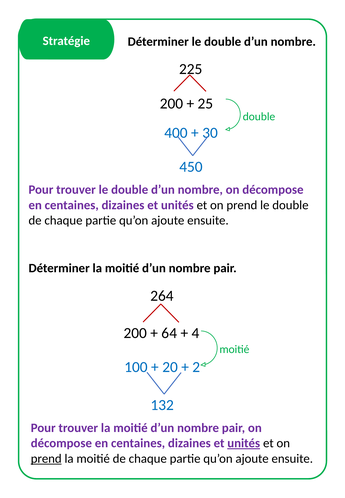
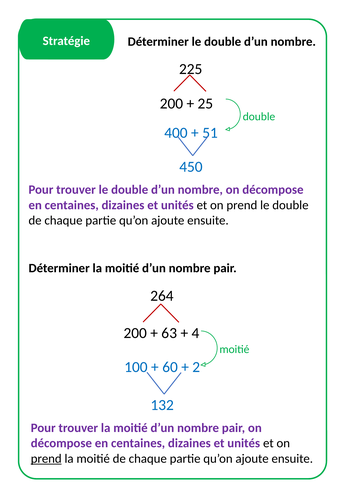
30: 30 -> 51 (210, 133)
64: 64 -> 63 (169, 333)
20: 20 -> 60 (170, 367)
unités underline: present -> none (244, 444)
